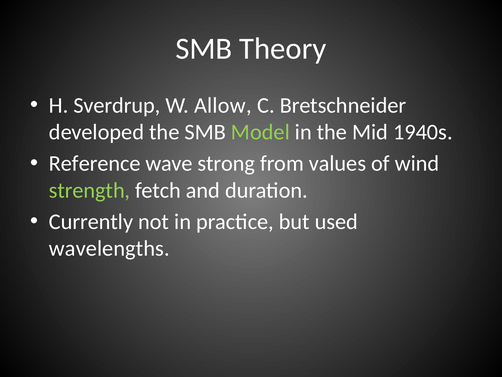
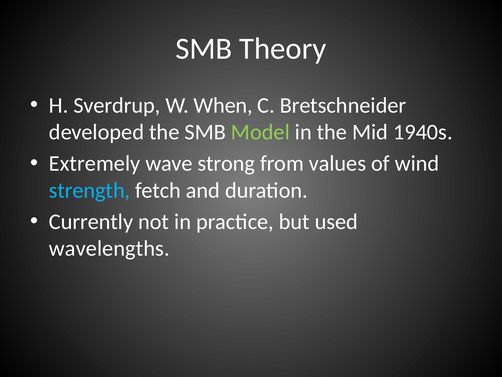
Allow: Allow -> When (223, 105)
Reference: Reference -> Extremely (95, 163)
strength colour: light green -> light blue (90, 190)
